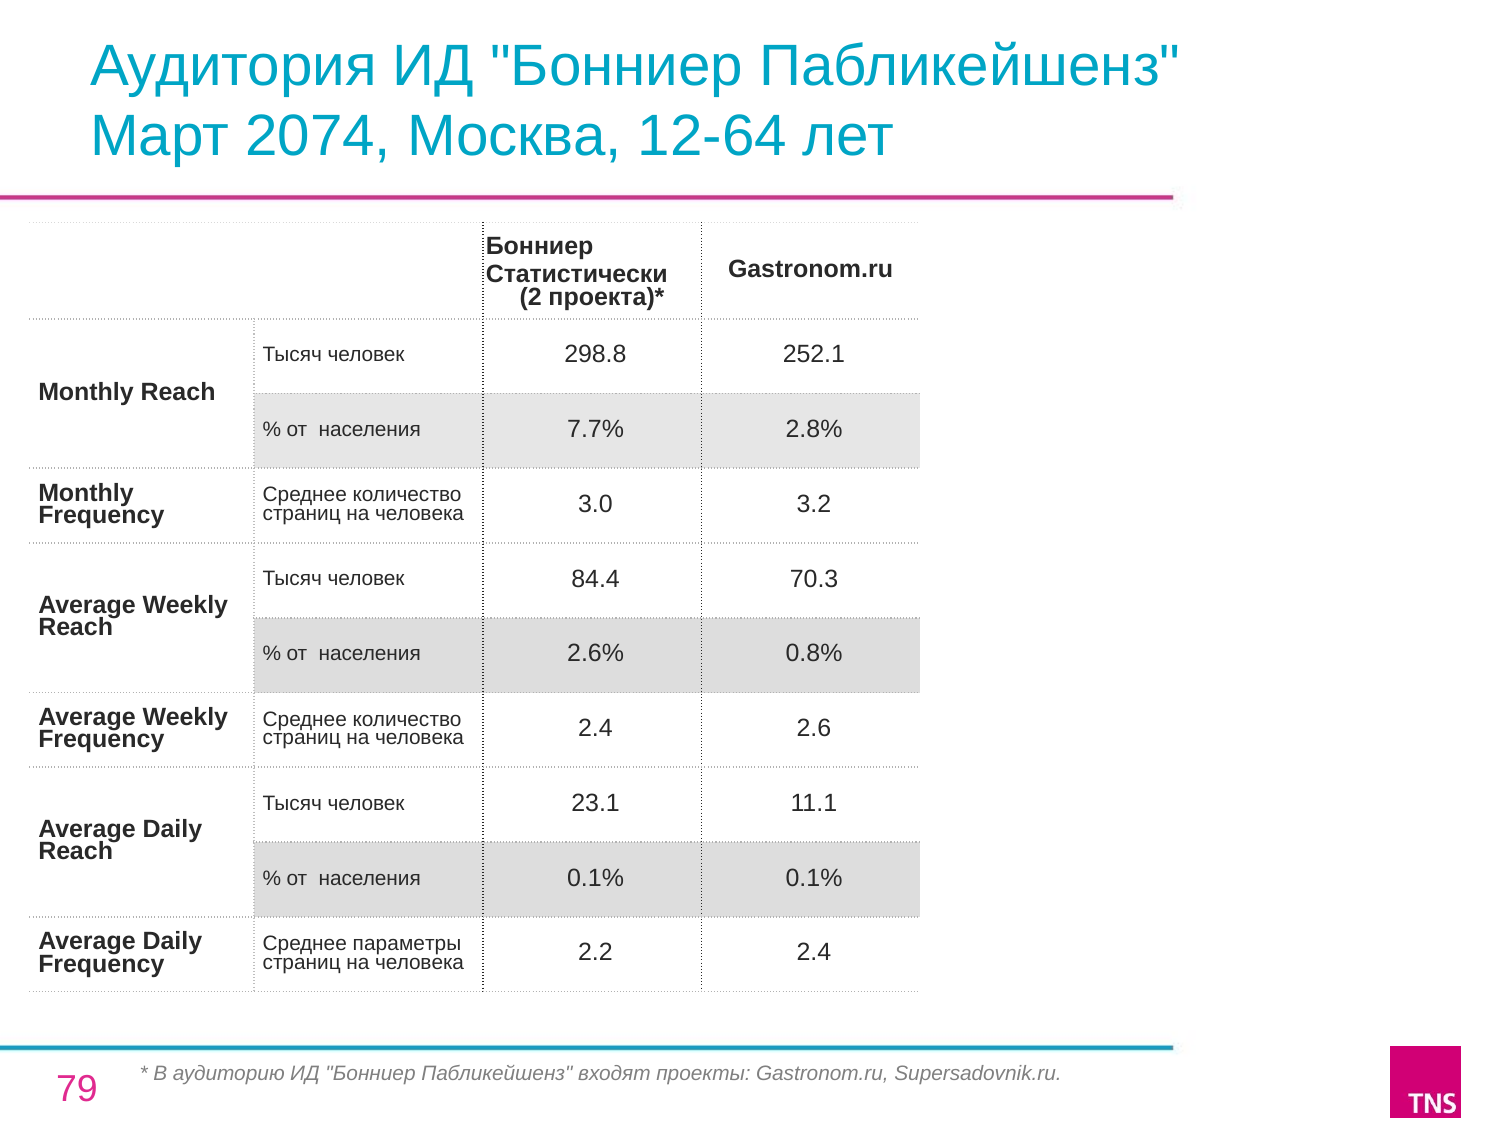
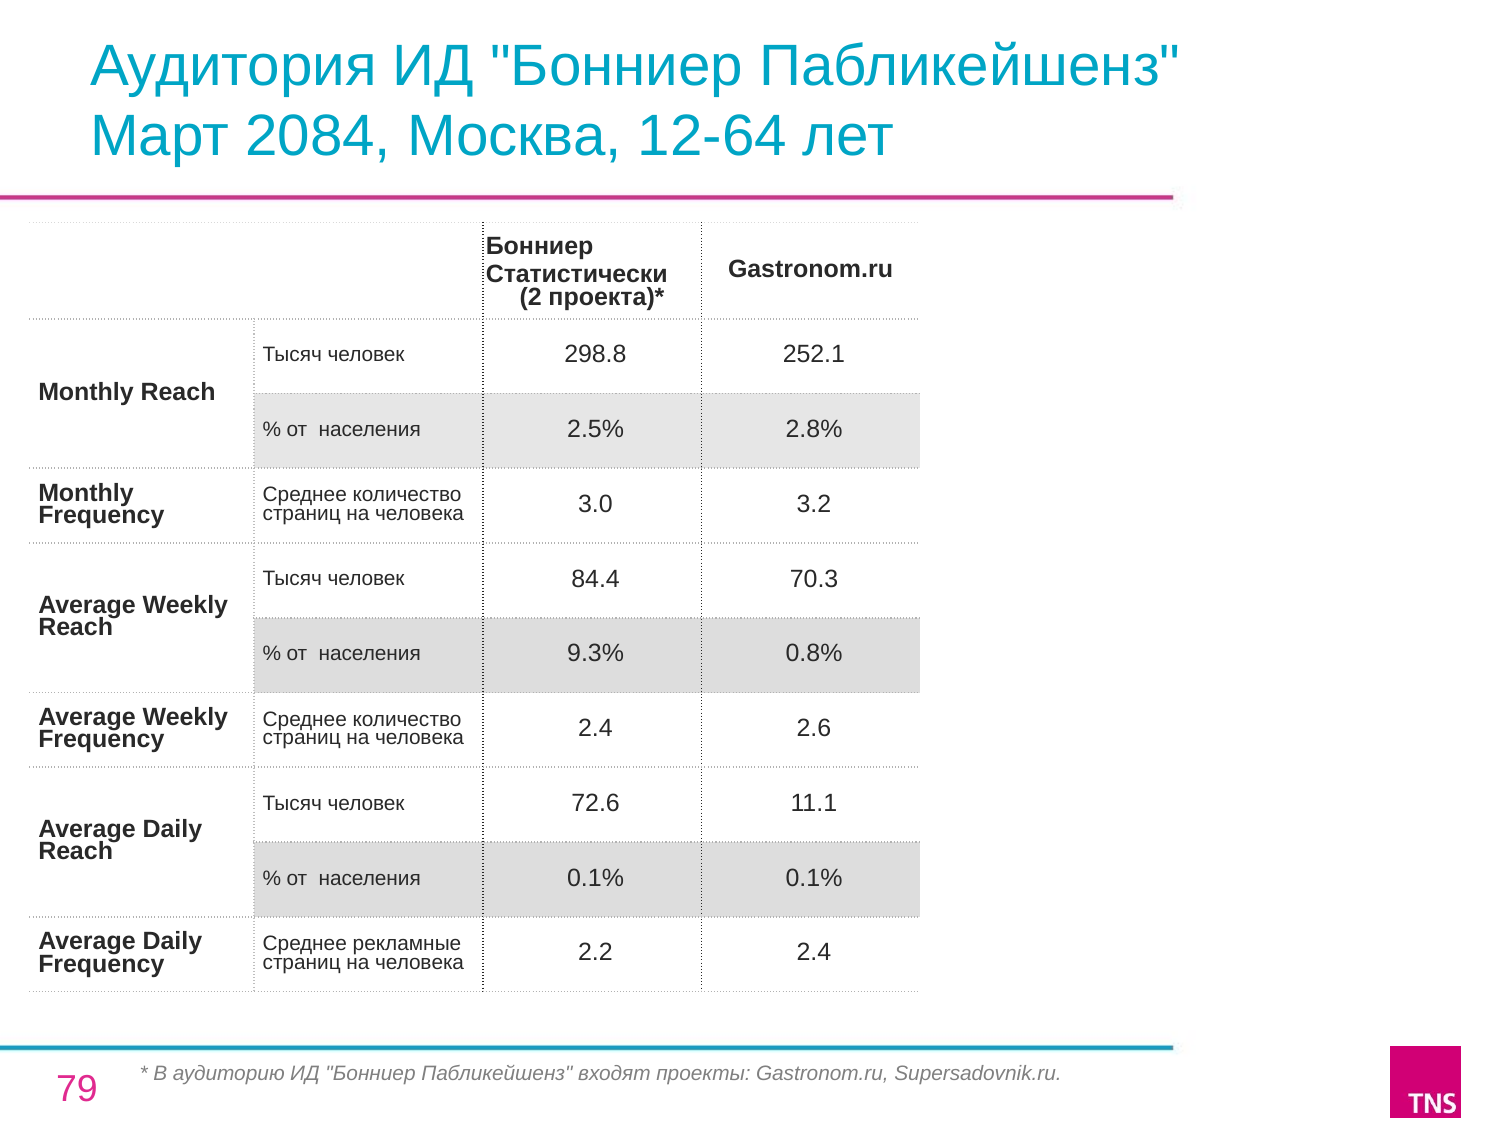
2074: 2074 -> 2084 (318, 137)
7.7%: 7.7% -> 2.5% (596, 429)
2.6%: 2.6% -> 9.3% (596, 654)
23.1: 23.1 -> 72.6 (596, 803)
параметры: параметры -> рекламные (407, 944)
